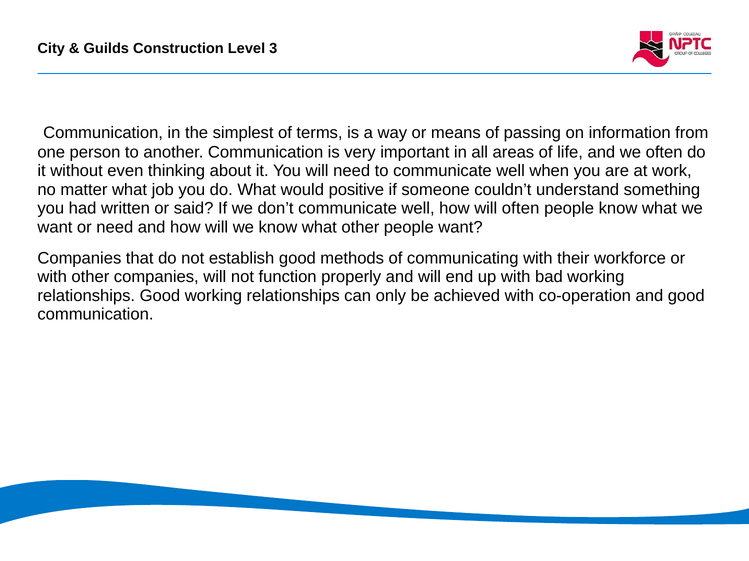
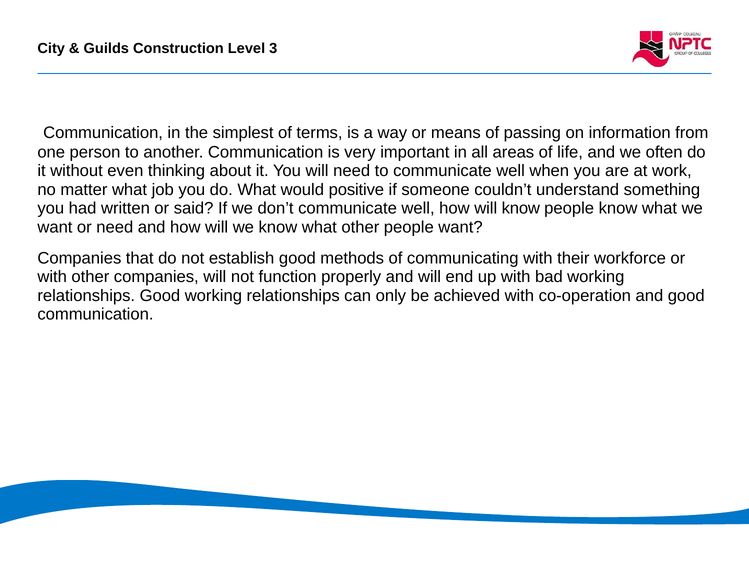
will often: often -> know (521, 209)
